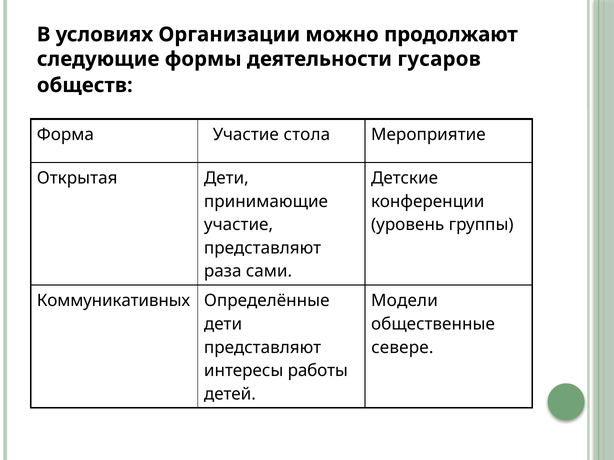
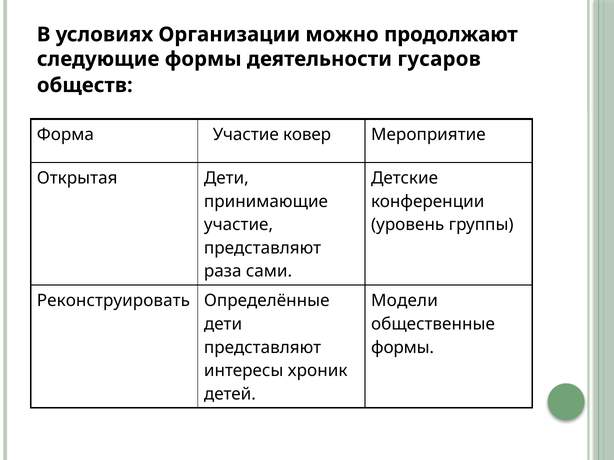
стола: стола -> ковер (307, 135)
Коммуникативных: Коммуникативных -> Реконструировать (113, 301)
севере: севере -> формы (403, 348)
работы: работы -> хроник (318, 371)
